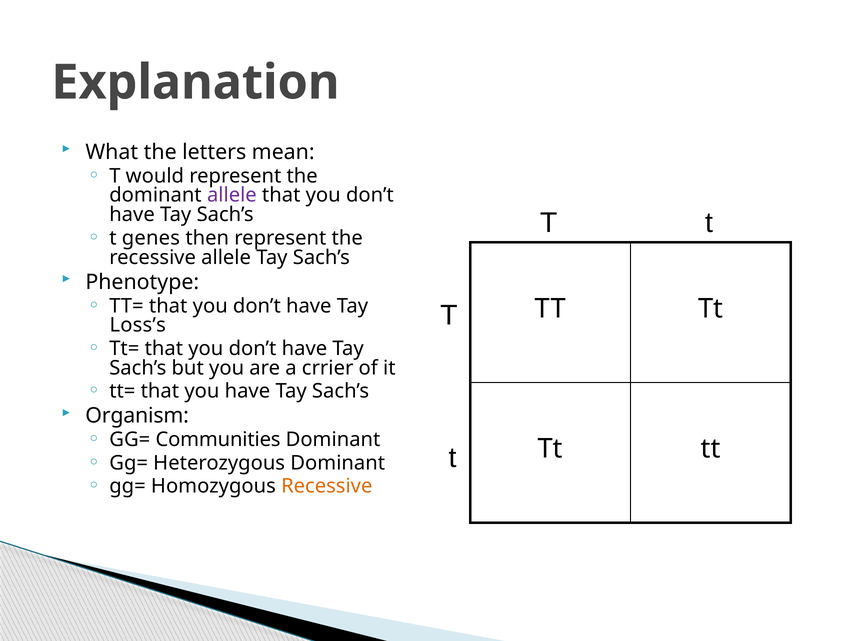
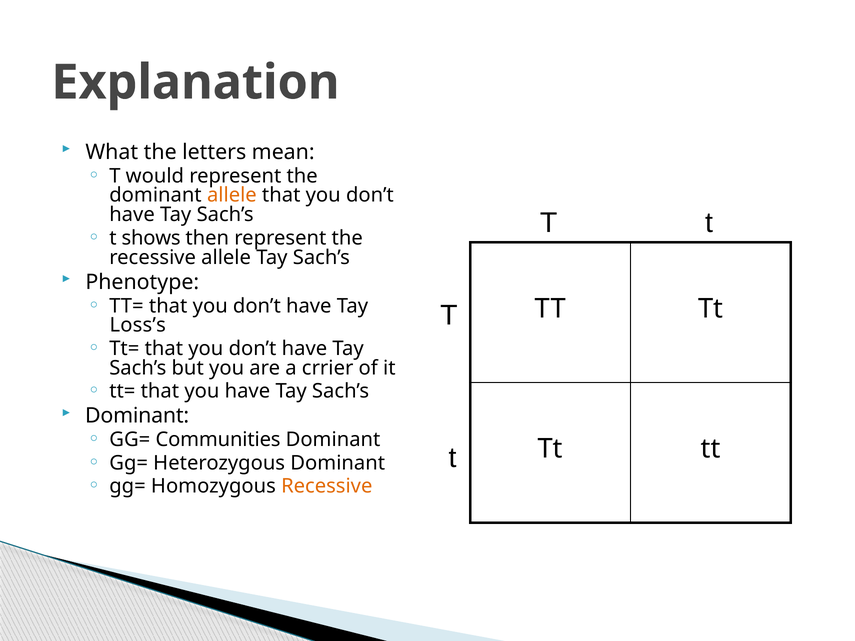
allele colour: purple -> orange (232, 195)
genes: genes -> shows (151, 238)
Organism: Organism -> Dominant (137, 416)
